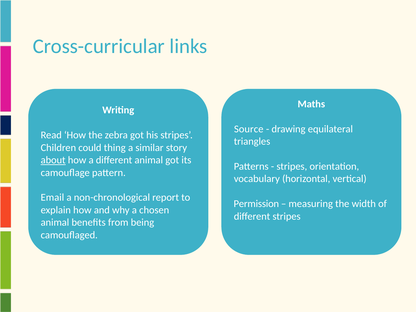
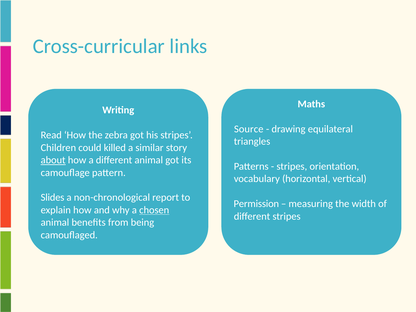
thing: thing -> killed (115, 148)
Email: Email -> Slides (53, 198)
chosen underline: none -> present (154, 210)
